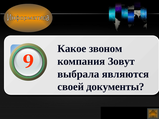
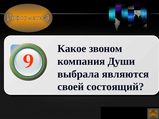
Зовут: Зовут -> Души (121, 61)
документы: документы -> состоящий (115, 87)
